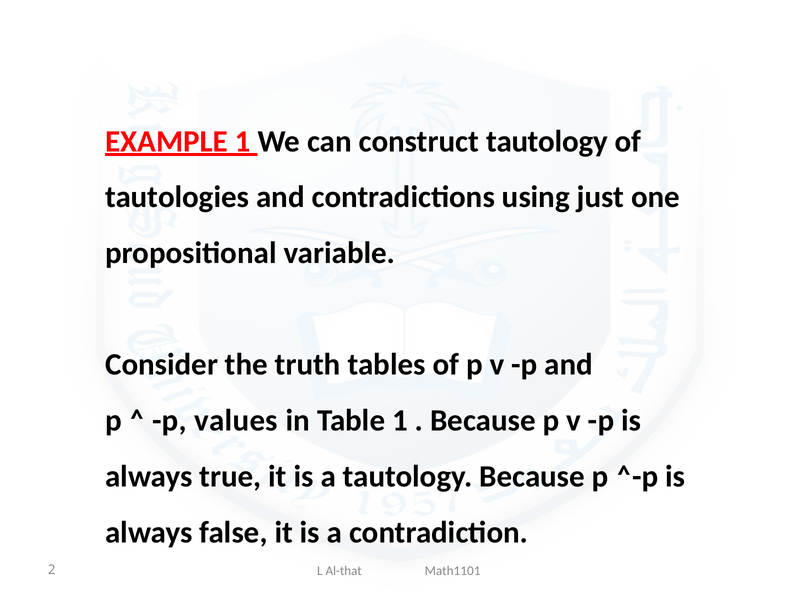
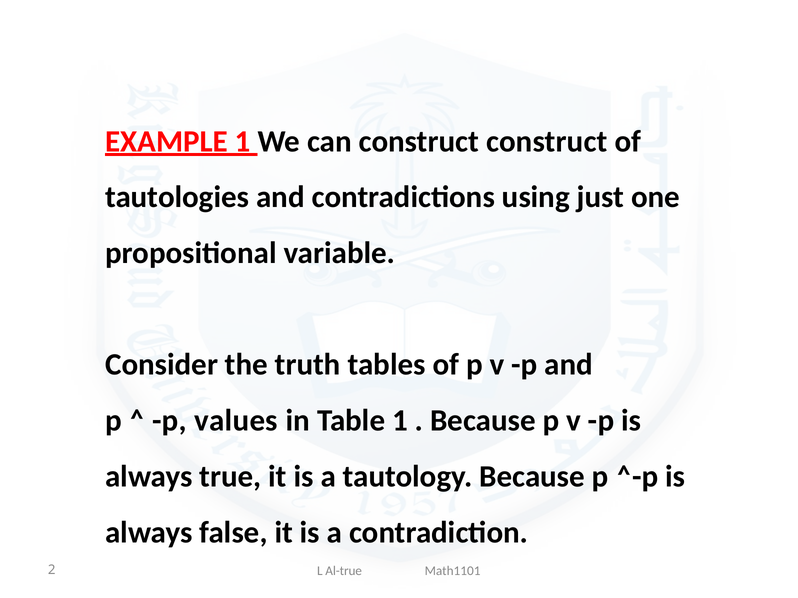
construct tautology: tautology -> construct (547, 141)
Al-that: Al-that -> Al-true (344, 572)
